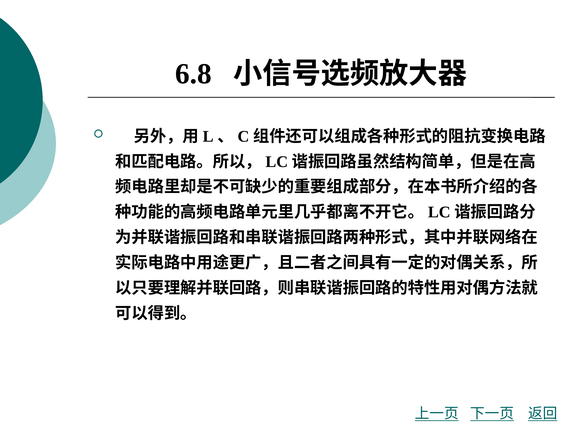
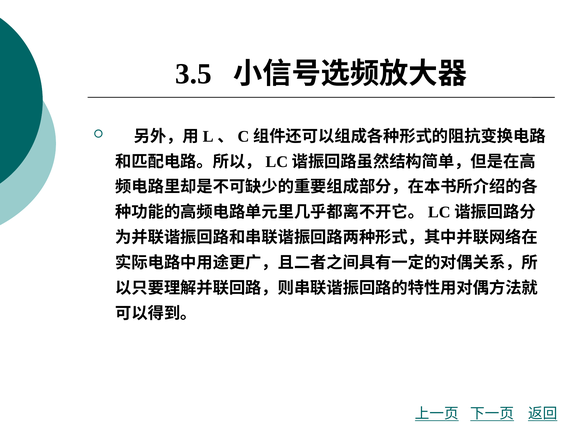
6.8: 6.8 -> 3.5 (193, 74)
